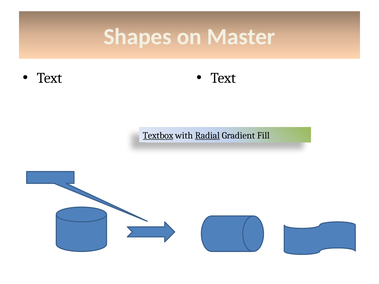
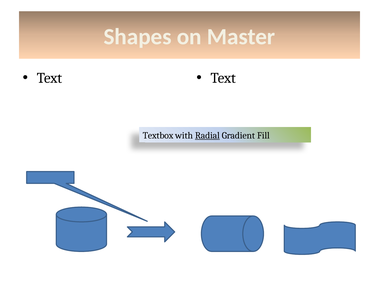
Textbox underline: present -> none (158, 136)
